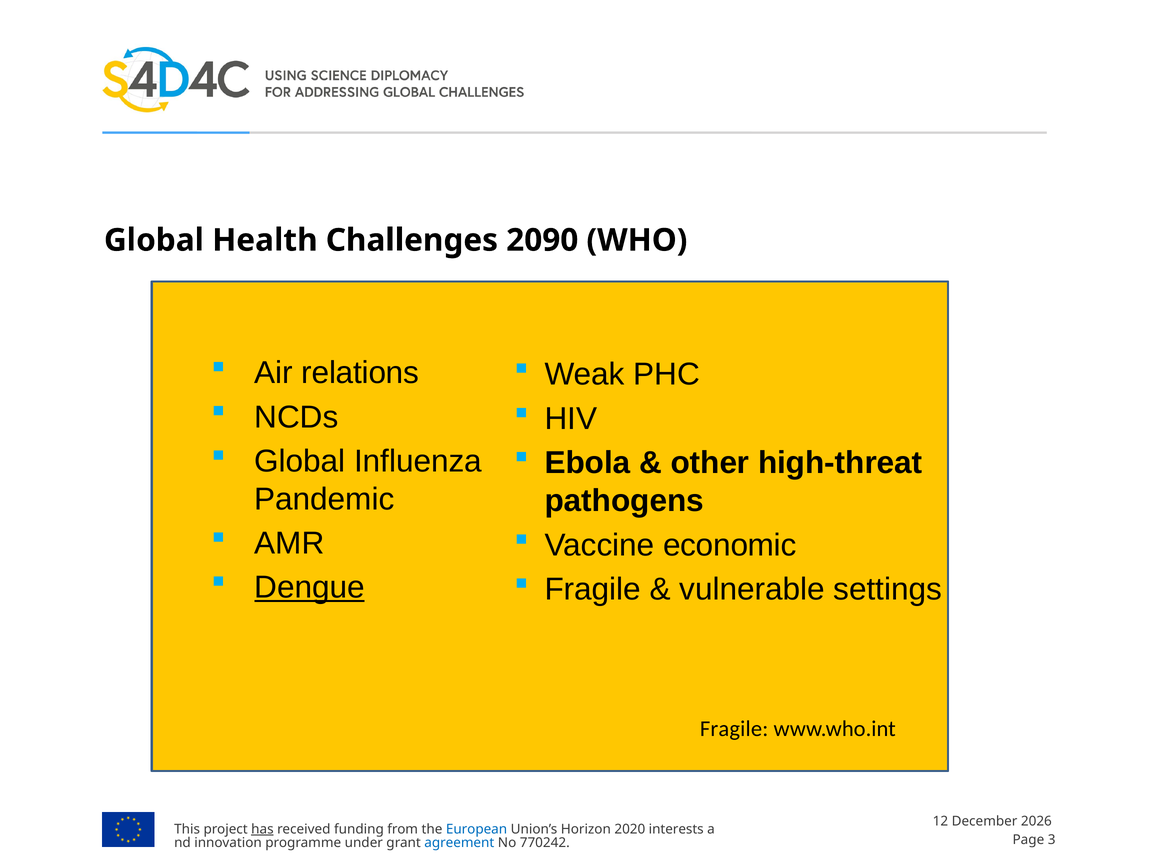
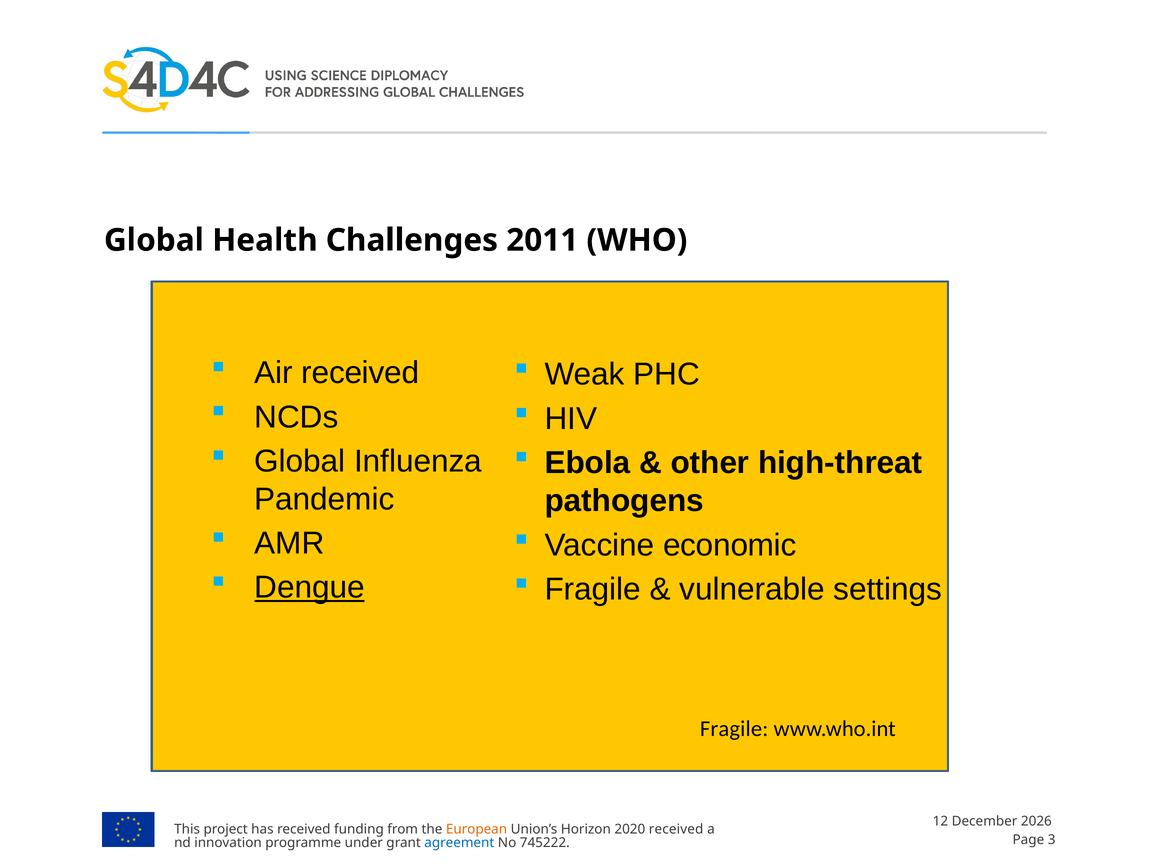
2090: 2090 -> 2011 (542, 240)
Air relations: relations -> received (360, 373)
has underline: present -> none (262, 829)
European colour: blue -> orange (477, 829)
2020 interests: interests -> received (676, 829)
770242: 770242 -> 745222 (545, 842)
